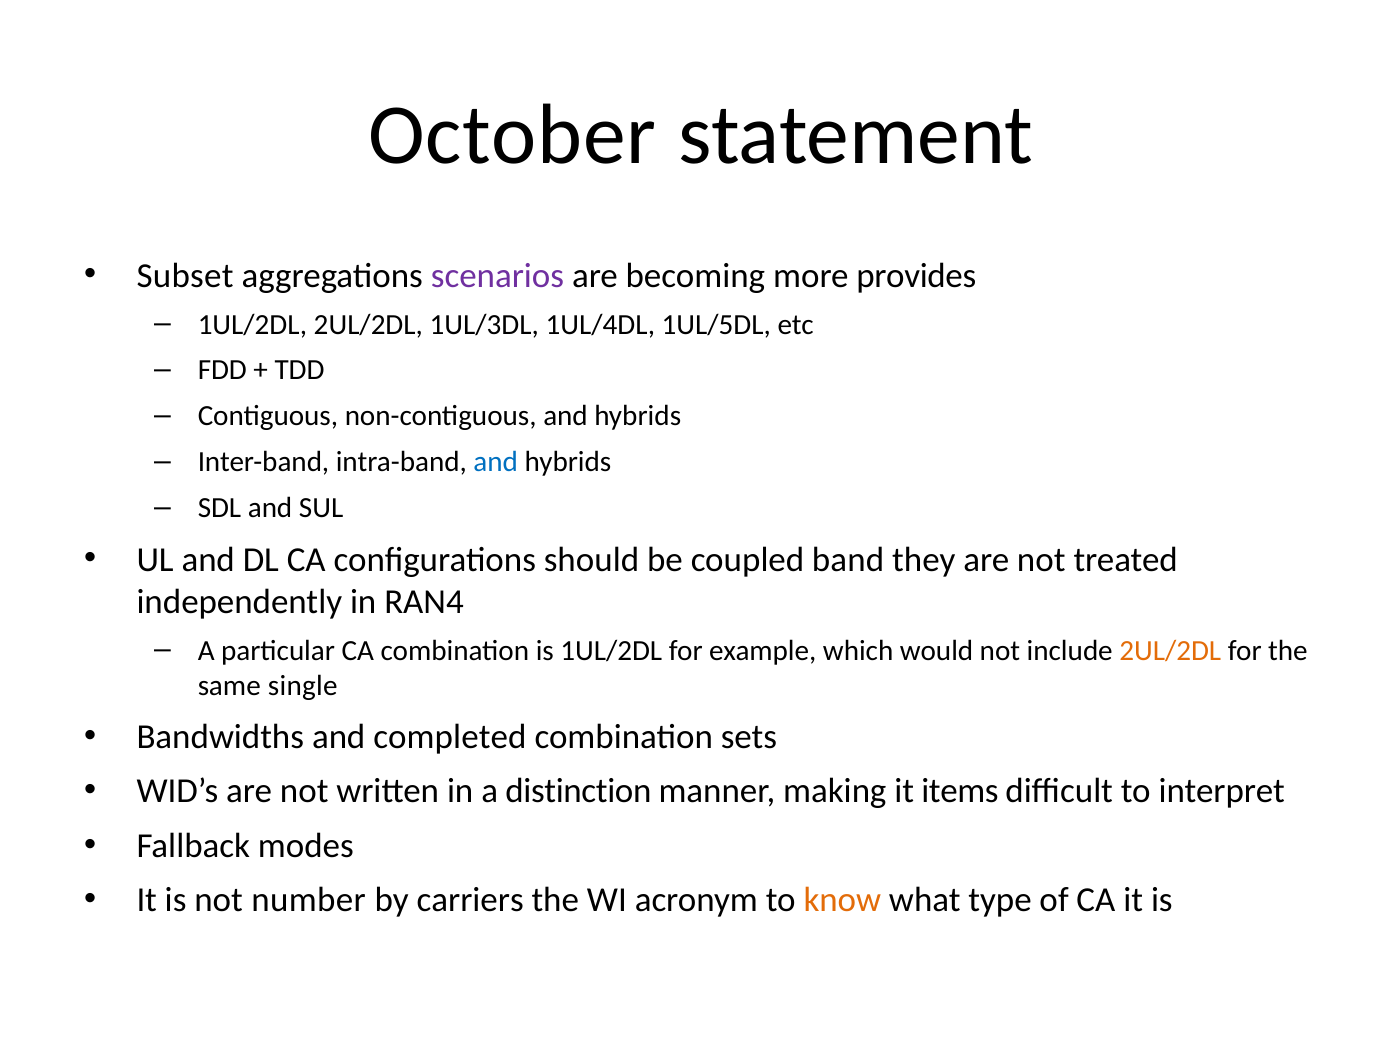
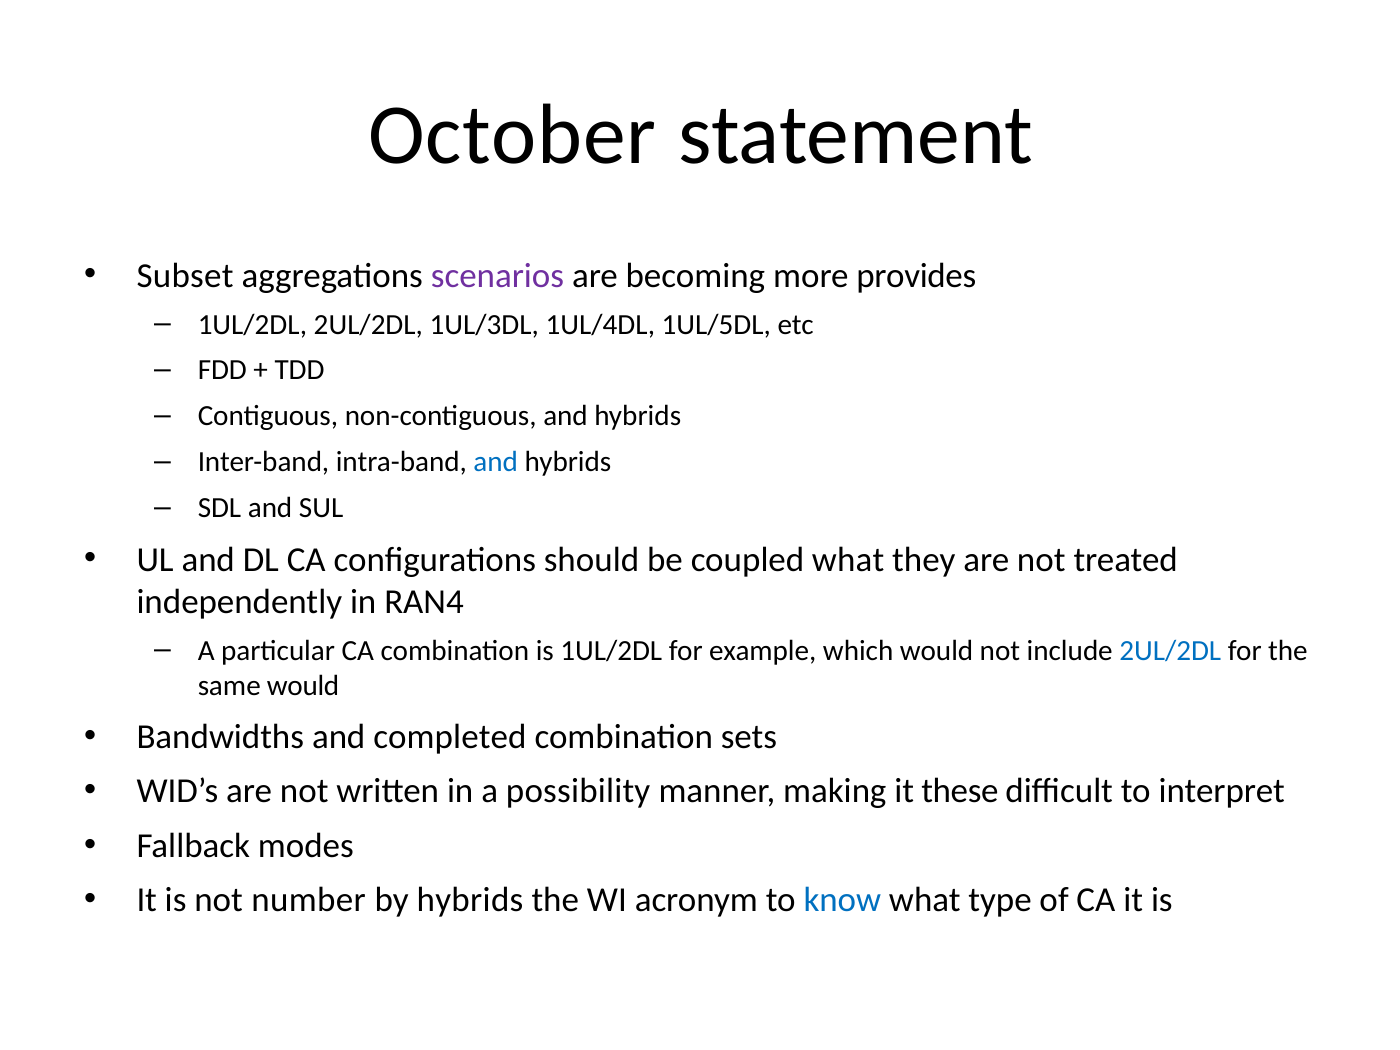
coupled band: band -> what (848, 559)
2UL/2DL colour: orange -> blue (1170, 650)
same single: single -> would (303, 685)
distinction: distinction -> possibility (578, 791)
items: items -> these (960, 791)
by carriers: carriers -> hybrids (470, 900)
know colour: orange -> blue (842, 900)
